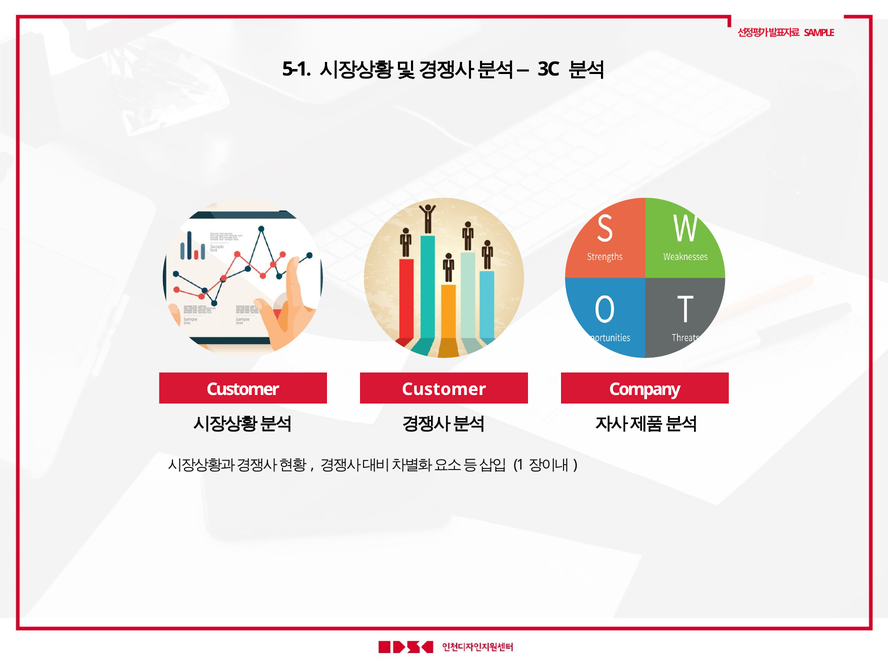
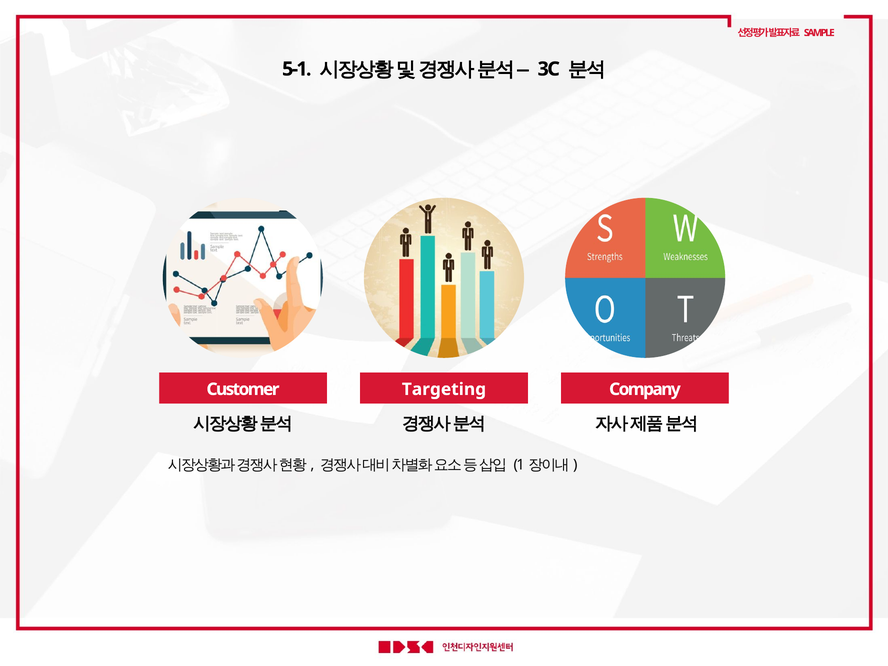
Customer: Customer -> Targeting (444, 389)
